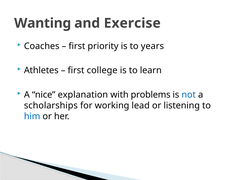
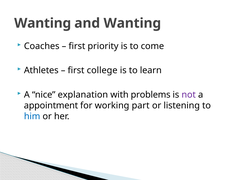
and Exercise: Exercise -> Wanting (132, 23)
years: years -> come (152, 46)
not colour: blue -> purple (189, 95)
scholarships: scholarships -> appointment (51, 105)
lead: lead -> part (141, 105)
